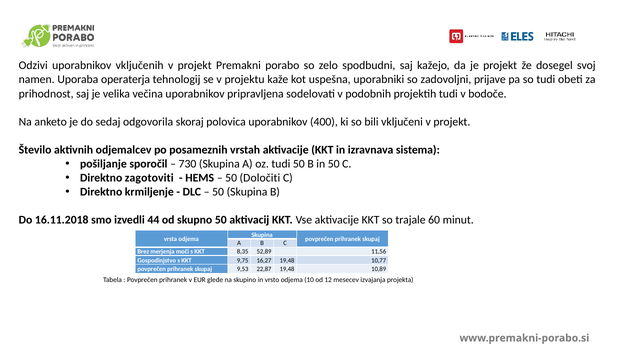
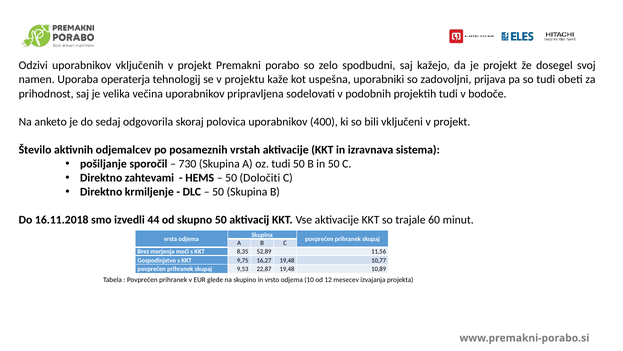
prijave: prijave -> prijava (490, 79)
zagotoviti: zagotoviti -> zahtevami (149, 178)
